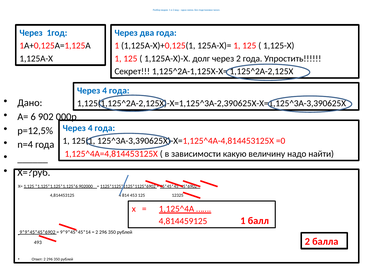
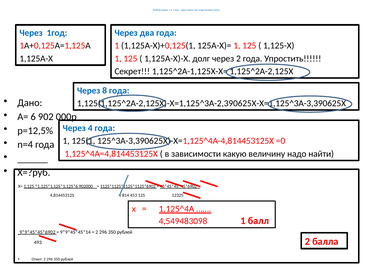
4: 4 -> 8 (105, 90)
4,814459125: 4,814459125 -> 4,549483098 (183, 221)
